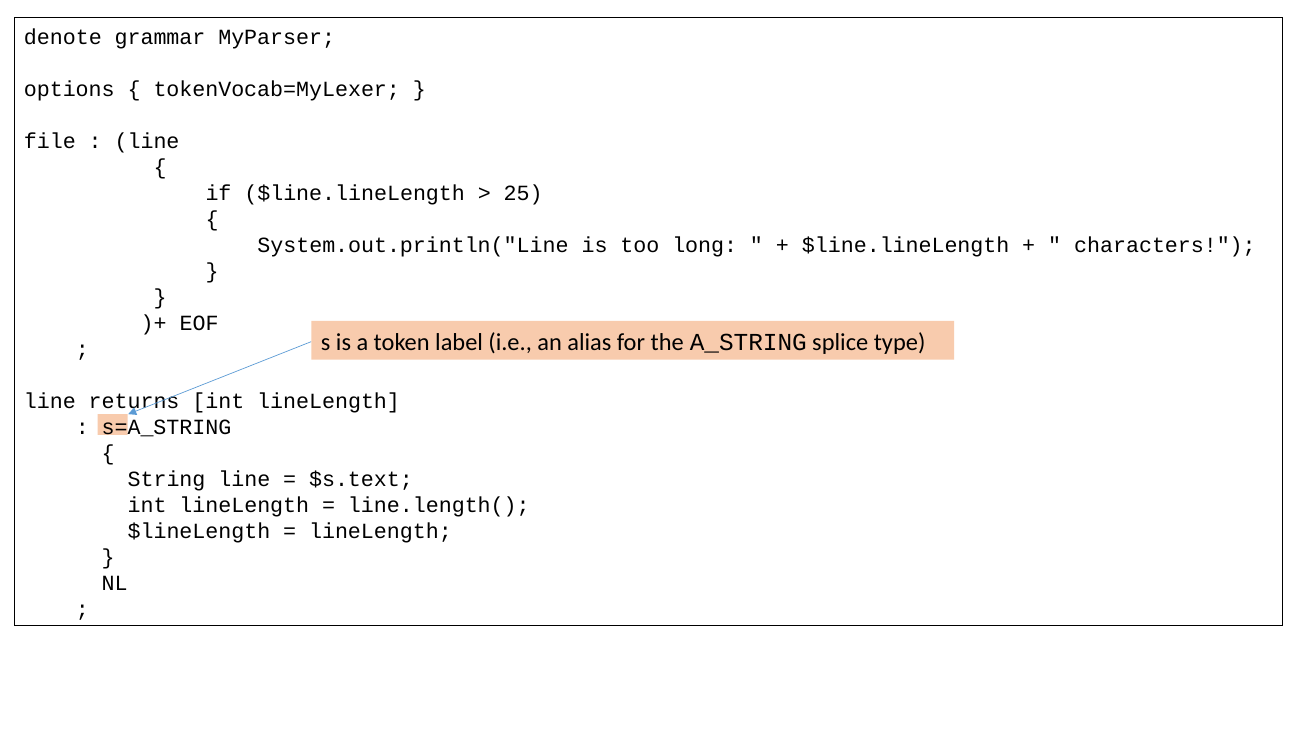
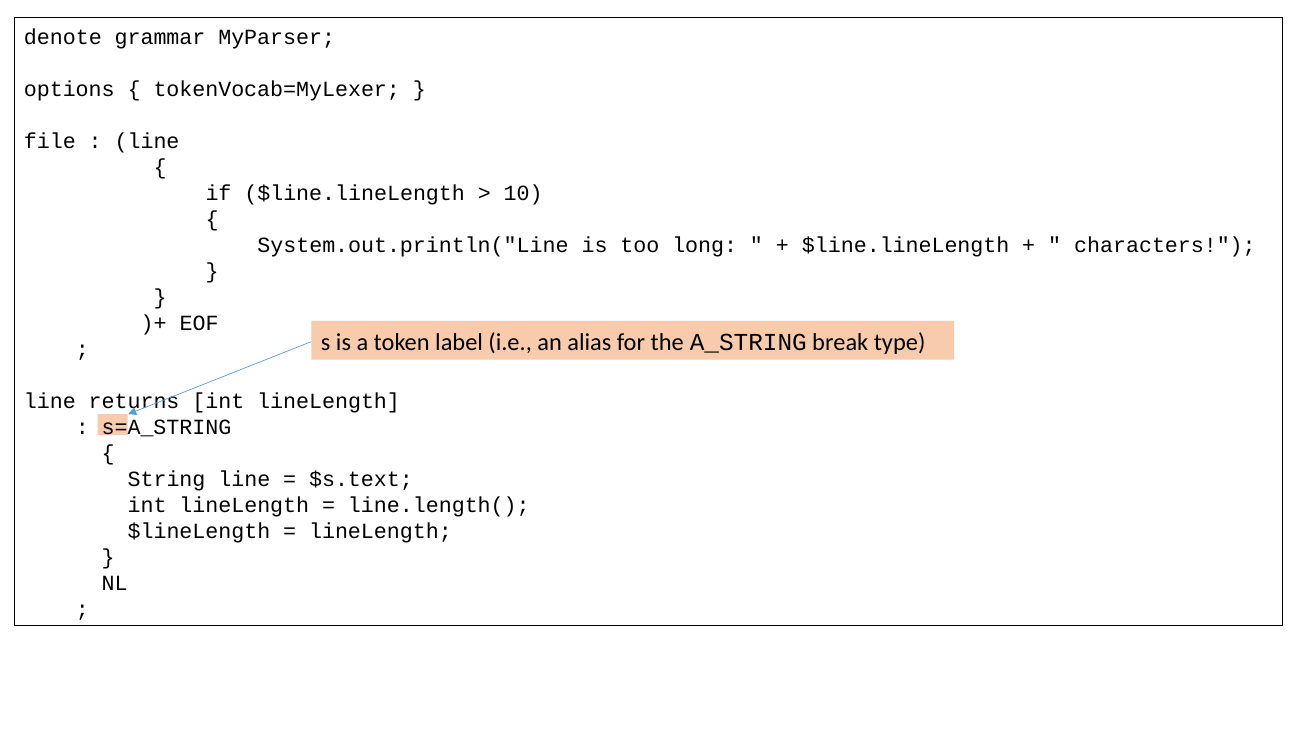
25: 25 -> 10 (523, 193)
splice: splice -> break (840, 342)
